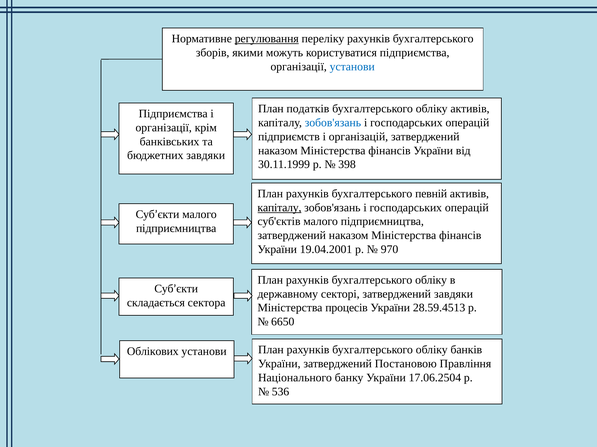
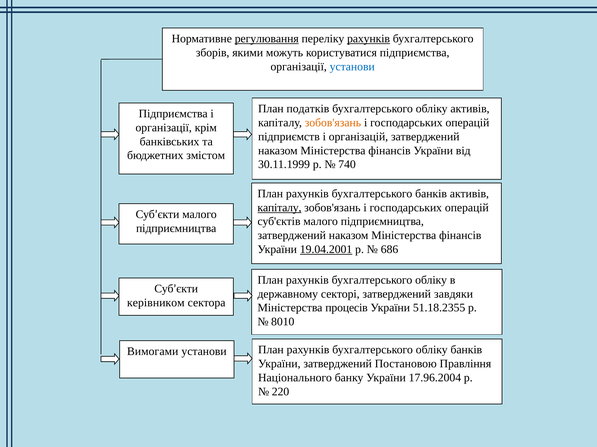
рахунків underline: none -> present (369, 39)
зобов'язань colour: blue -> orange (333, 123)
бюджетних завдяки: завдяки -> змістом (206, 156)
398: 398 -> 740 (347, 165)
бухгалтерського певній: певній -> банків (431, 194)
19.04.2001 underline: none -> present (326, 250)
970: 970 -> 686 (390, 250)
складається: складається -> керівником (156, 303)
28.59.4513: 28.59.4513 -> 51.18.2355 (439, 308)
6650: 6650 -> 8010 (283, 322)
Облікових: Облікових -> Вимогами (153, 352)
17.06.2504: 17.06.2504 -> 17.96.2004 (435, 378)
536: 536 -> 220 (280, 392)
